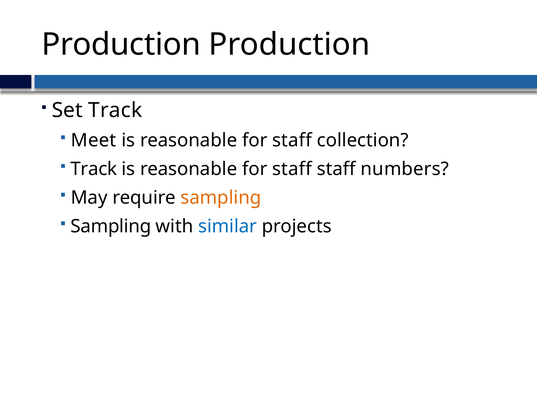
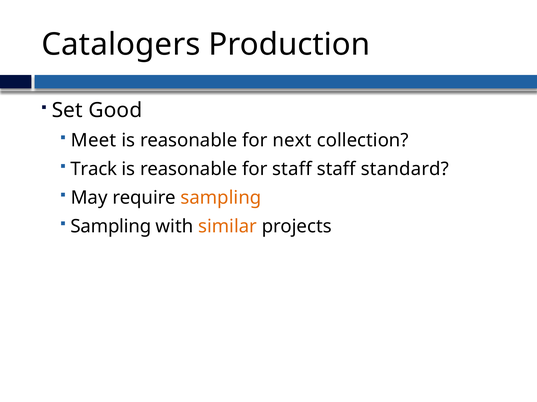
Production: Production -> Catalogers (121, 45)
Set Track: Track -> Good (115, 111)
staff: staff -> next (292, 141)
numbers: numbers -> standard (405, 169)
similar colour: blue -> orange (228, 227)
